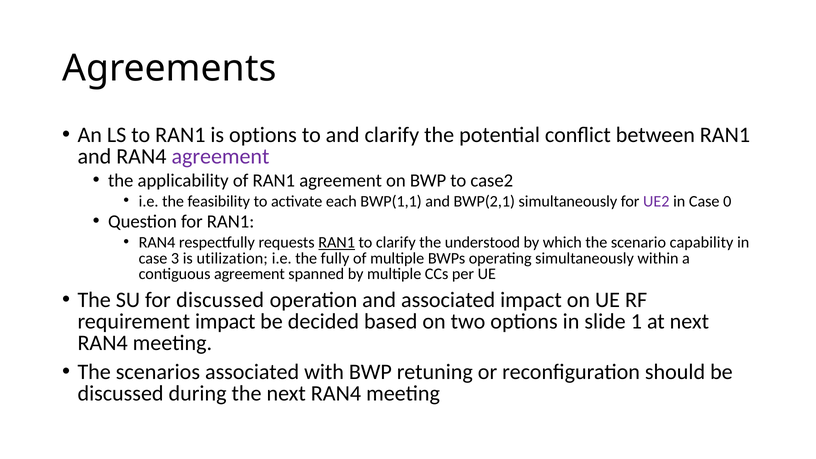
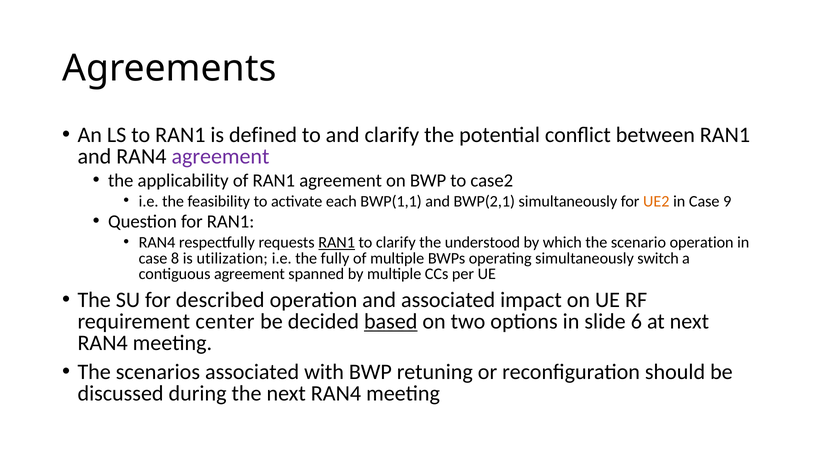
is options: options -> defined (263, 135)
UE2 colour: purple -> orange (656, 201)
0: 0 -> 9 (727, 201)
scenario capability: capability -> operation (702, 243)
3: 3 -> 8 (175, 258)
within: within -> switch (658, 258)
for discussed: discussed -> described (220, 300)
requirement impact: impact -> center (225, 321)
based underline: none -> present (391, 321)
1: 1 -> 6 (636, 321)
